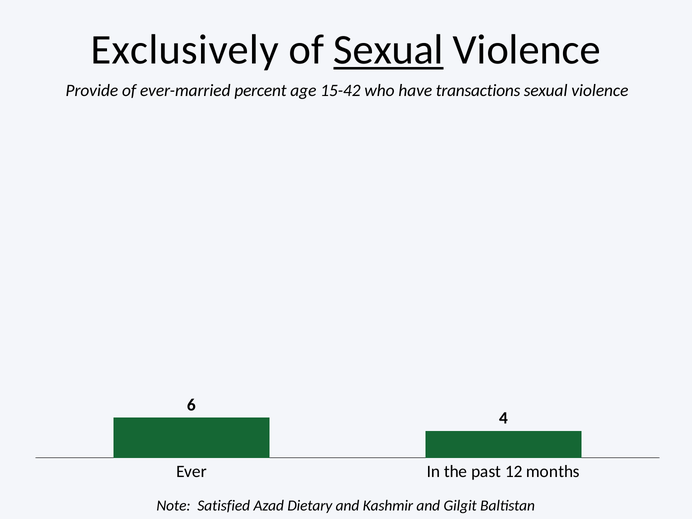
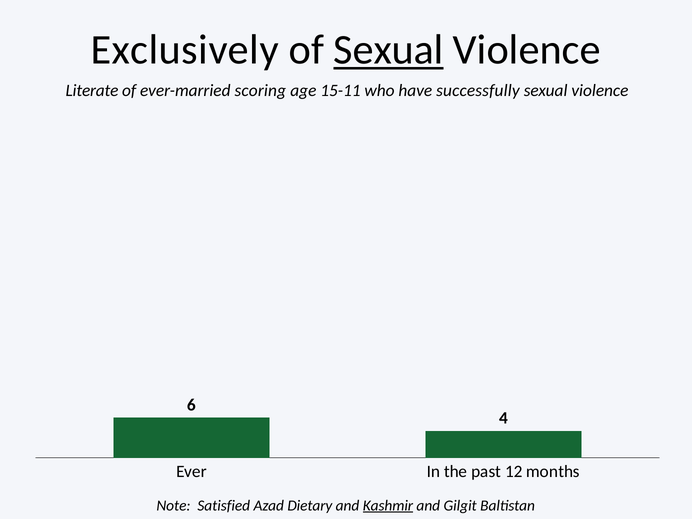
Provide: Provide -> Literate (92, 90)
percent: percent -> scoring (260, 90)
15-42: 15-42 -> 15-11 (340, 90)
transactions: transactions -> successfully (478, 90)
Kashmir underline: none -> present (388, 505)
